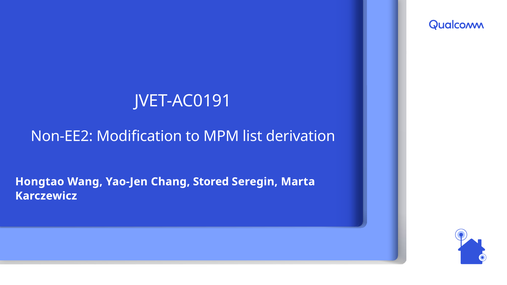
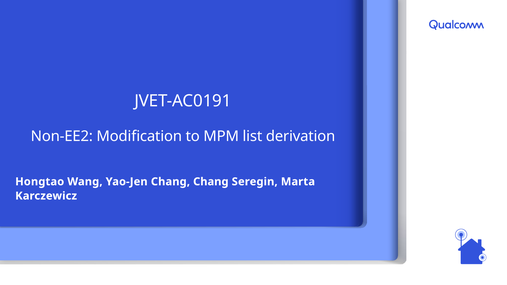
Chang Stored: Stored -> Chang (211, 182)
